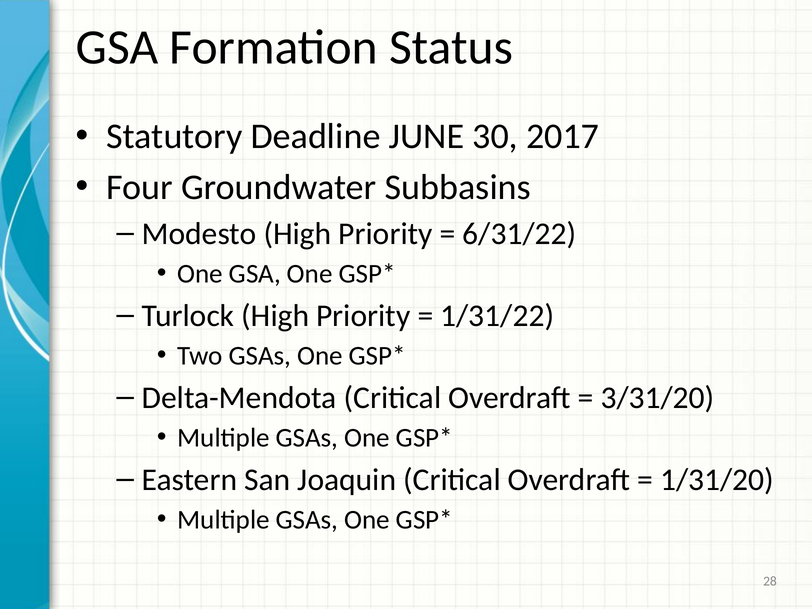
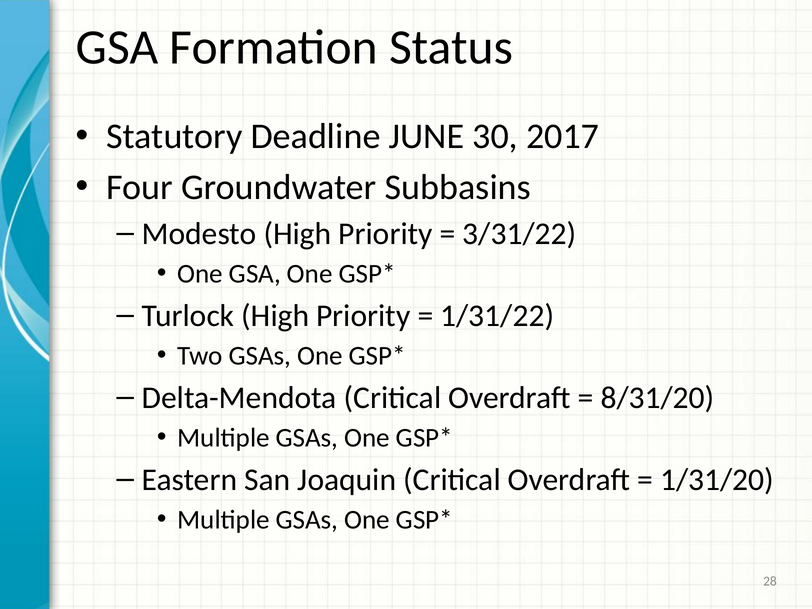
6/31/22: 6/31/22 -> 3/31/22 (519, 234)
3/31/20: 3/31/20 -> 8/31/20 (658, 398)
